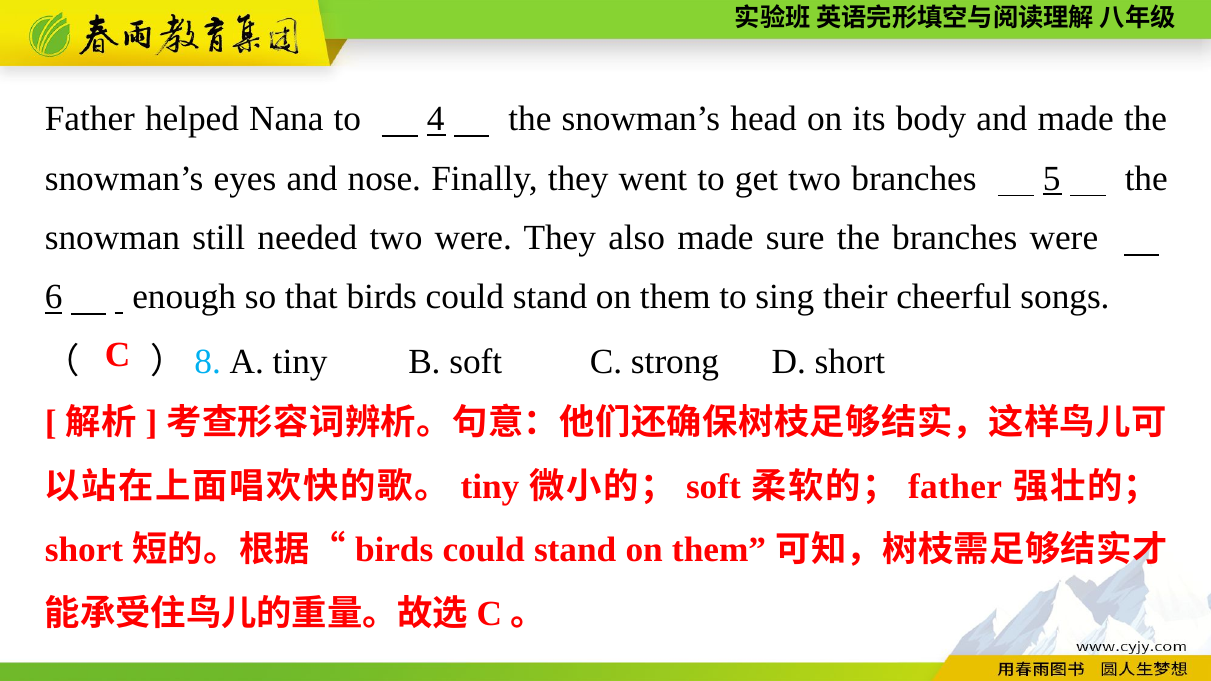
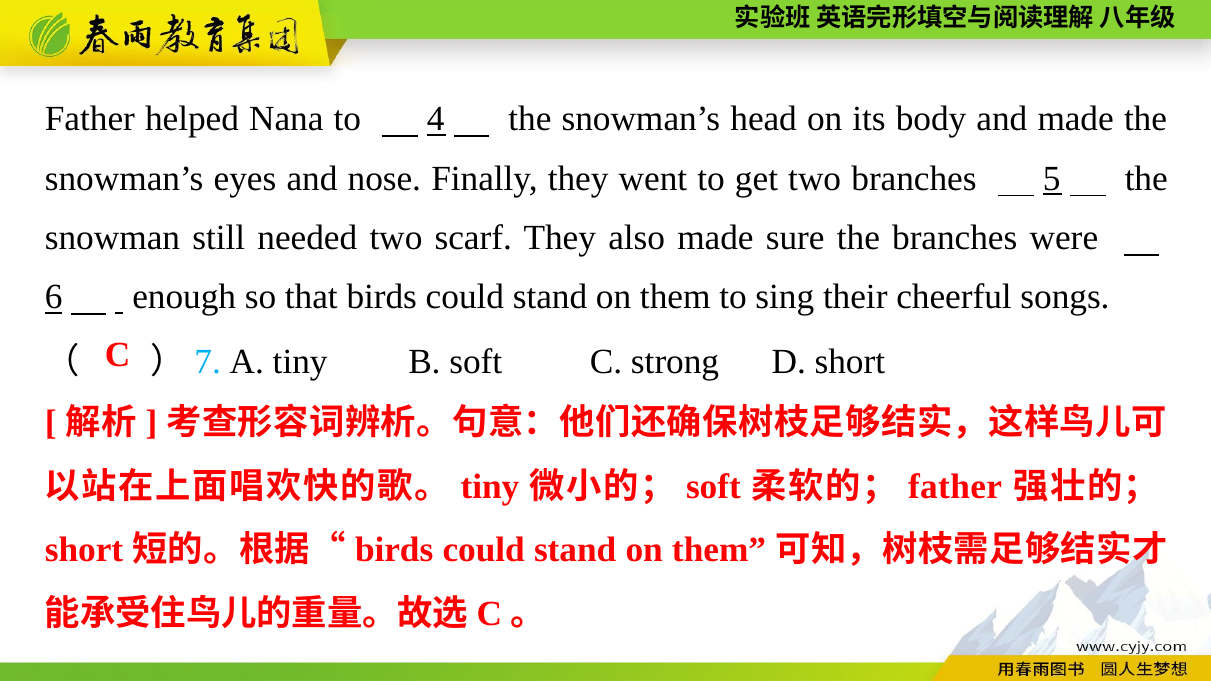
two were: were -> scarf (473, 238)
8: 8 -> 7 (208, 362)
